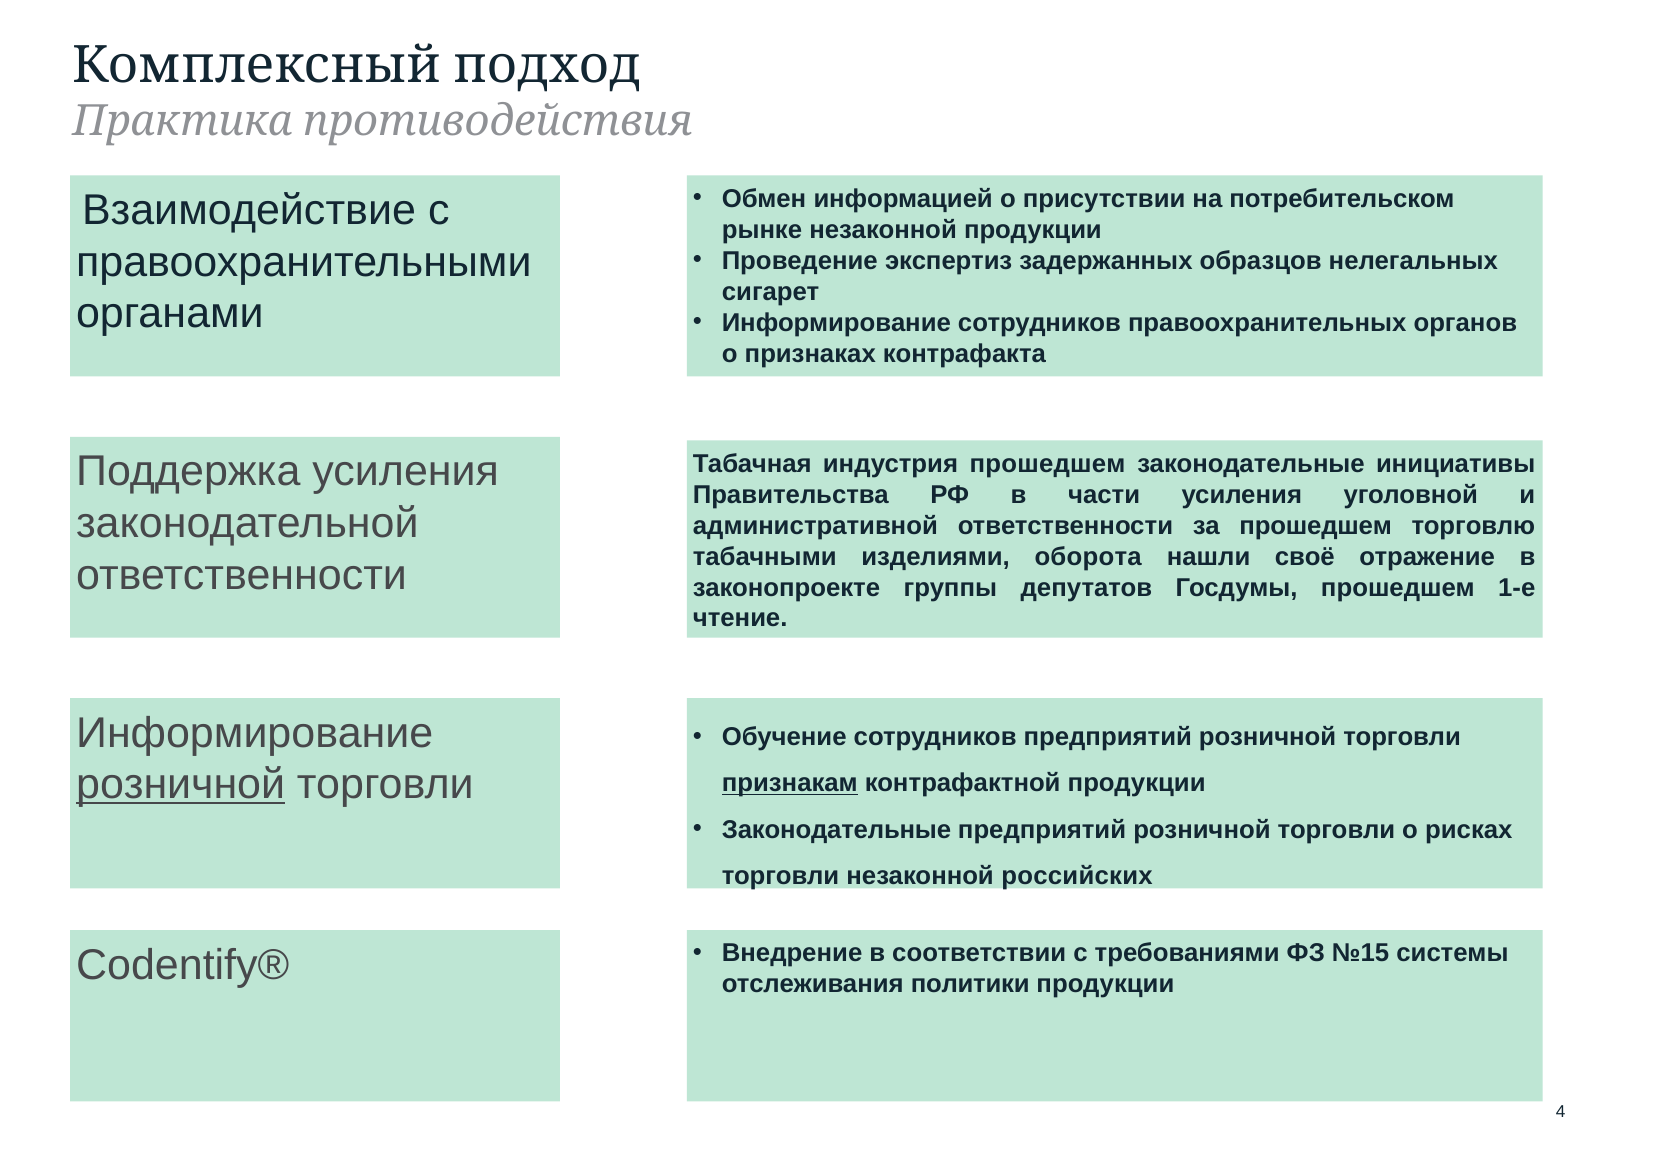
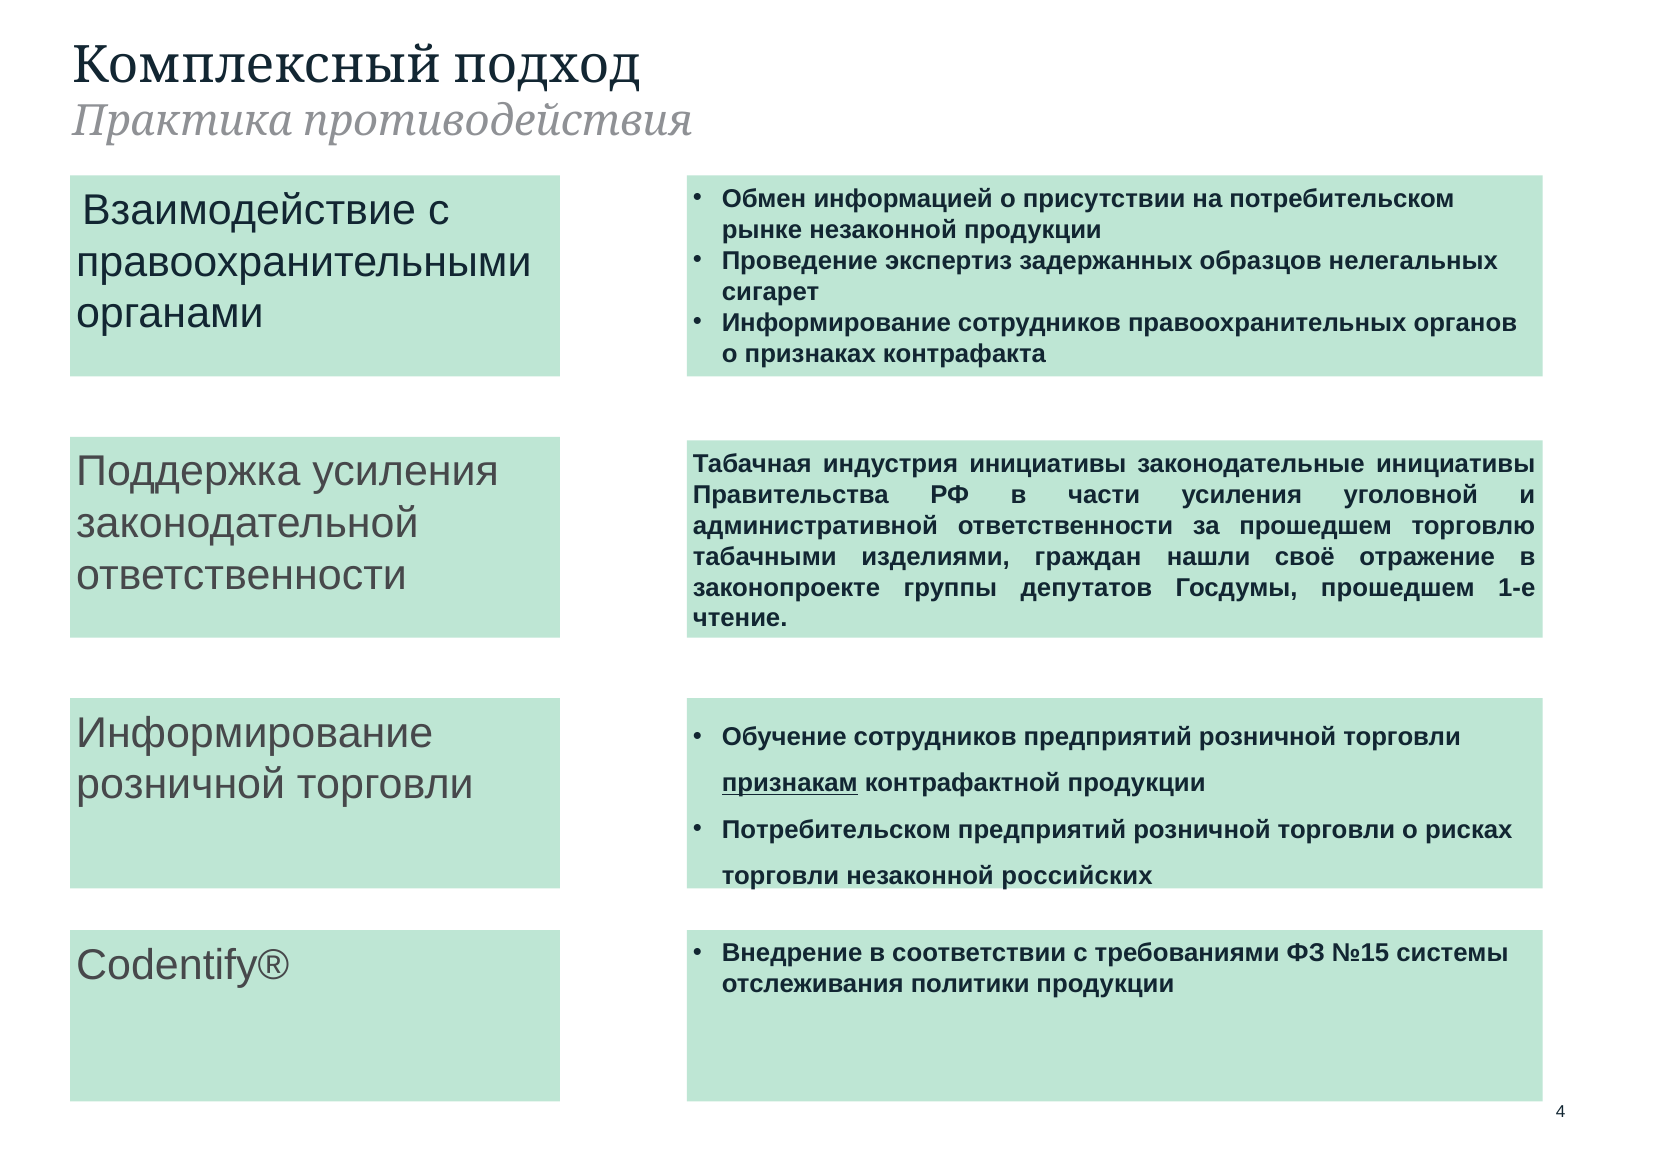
индустрия прошедшем: прошедшем -> инициативы (1048, 464)
оборота: оборота -> граждан (1088, 556)
розничной underline: present -> none (181, 784)
Законодательные: Законодательные -> Потребительском (836, 830)
